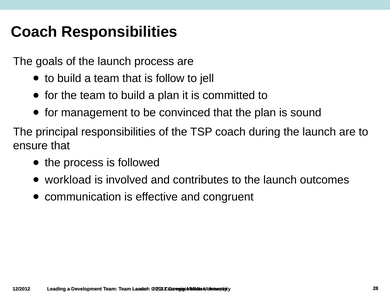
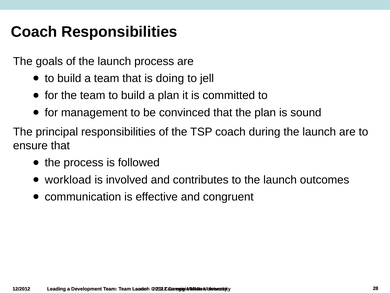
follow: follow -> doing (170, 78)
